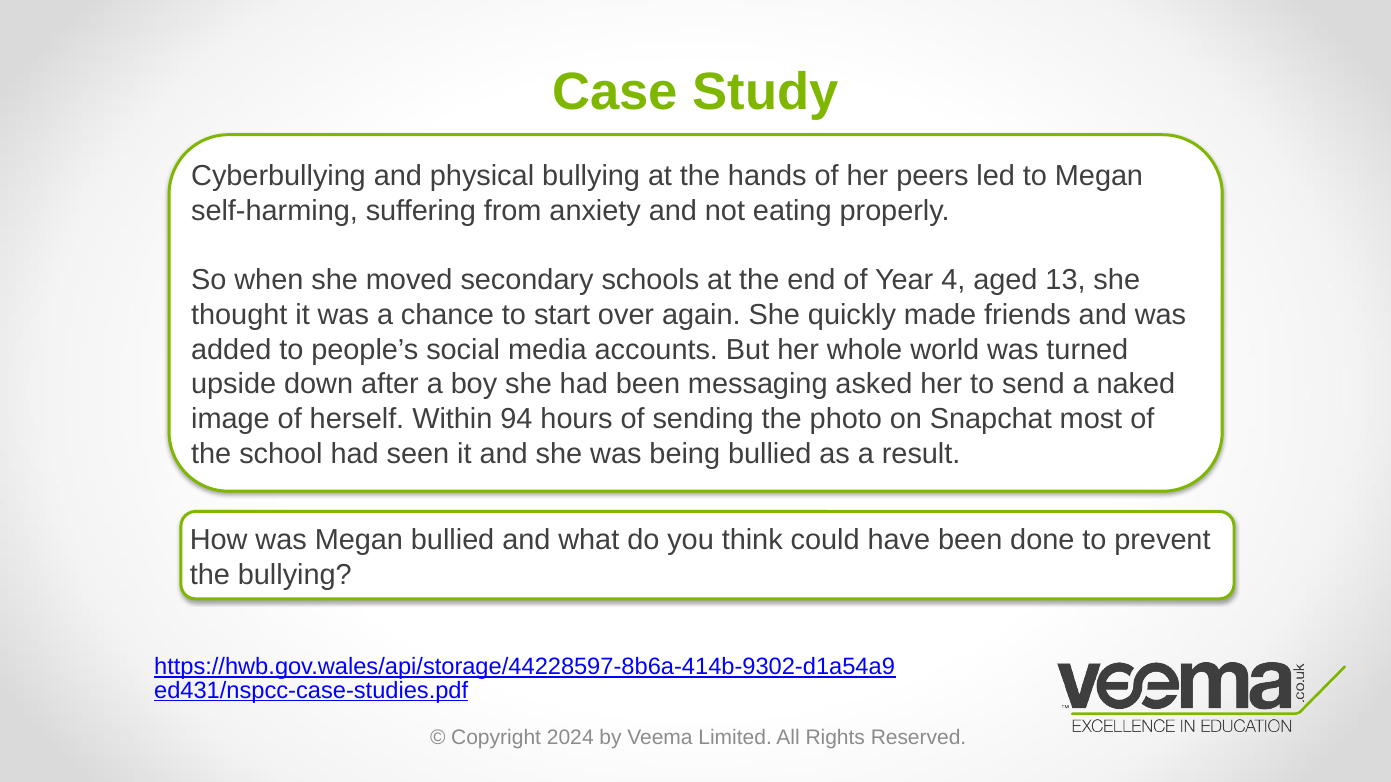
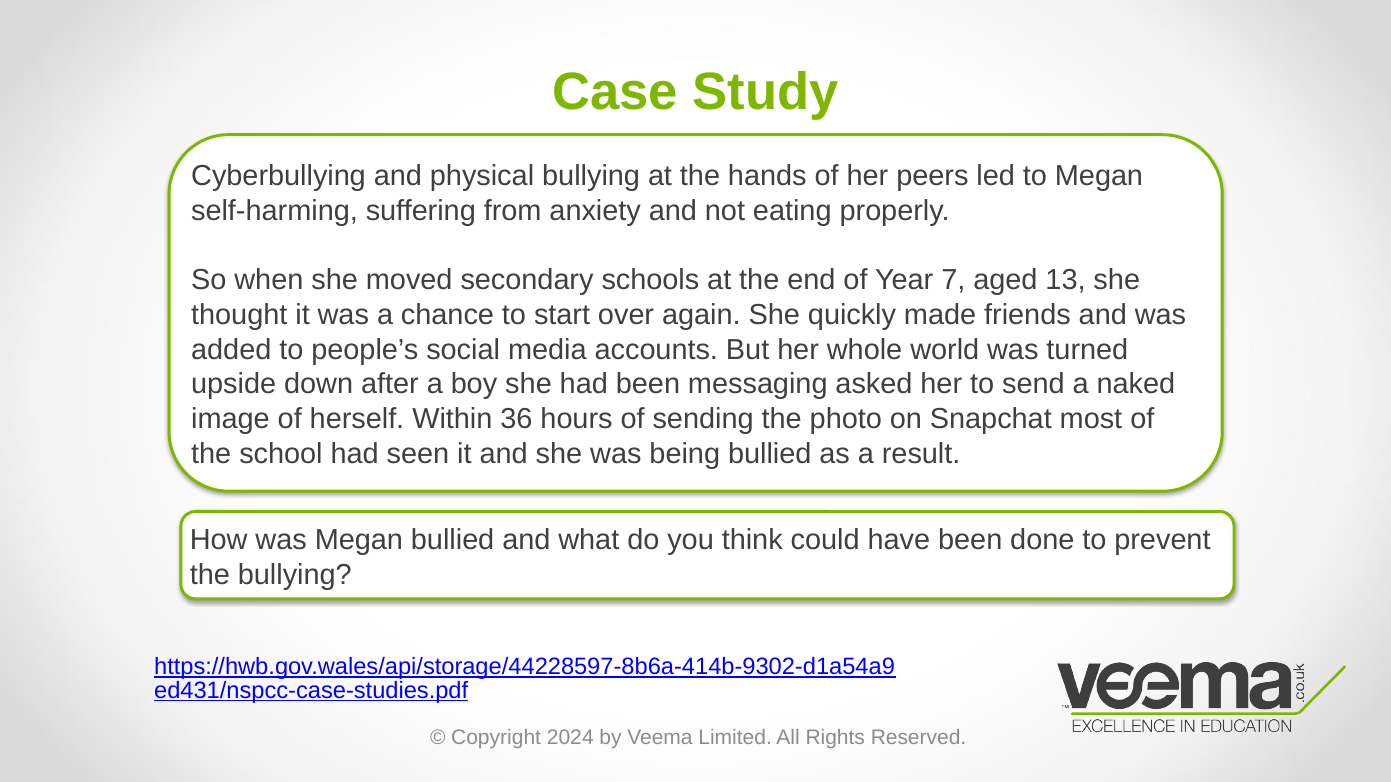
4: 4 -> 7 (953, 280)
94: 94 -> 36 (516, 419)
